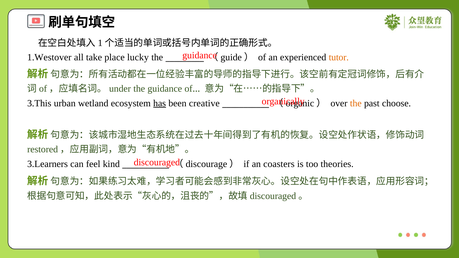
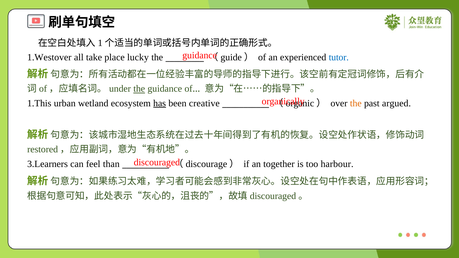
tutor colour: orange -> blue (339, 57)
the underline: none -> present (139, 89)
3.This: 3.This -> 1.This (39, 103)
choose: choose -> argued (396, 103)
kind: kind -> than (111, 164)
coasters: coasters -> together (279, 164)
theories: theories -> harbour (337, 164)
